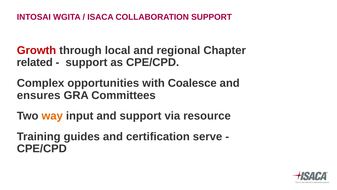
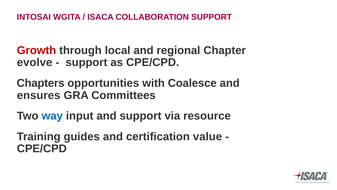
related: related -> evolve (35, 62)
Complex: Complex -> Chapters (41, 83)
way colour: orange -> blue (52, 116)
serve: serve -> value (207, 136)
